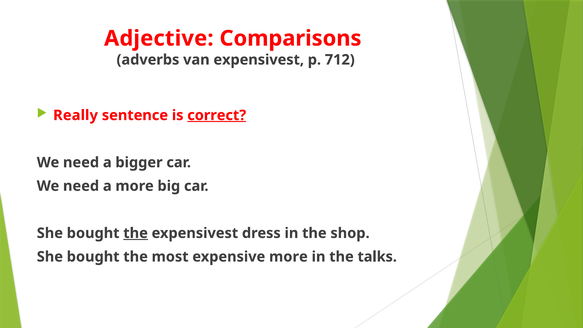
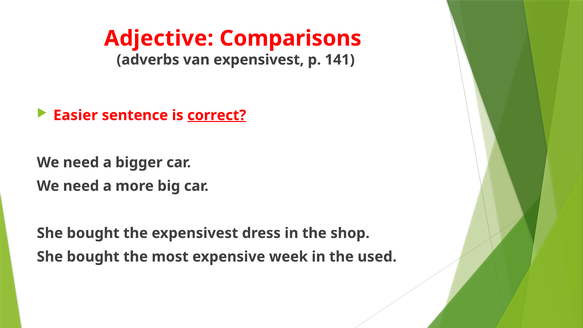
712: 712 -> 141 (340, 60)
Really: Really -> Easier (76, 115)
the underline: present -> none (136, 233)
expensive more: more -> week (288, 257)
talks: talks -> used (377, 257)
